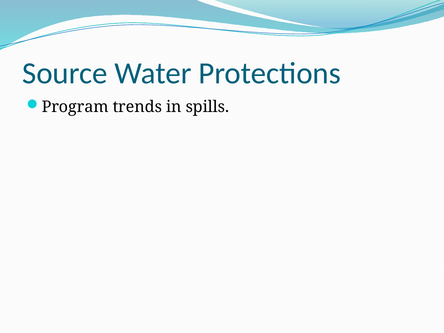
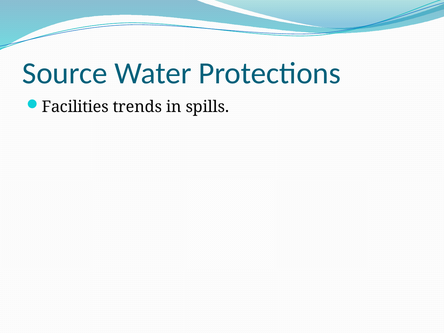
Program: Program -> Facilities (75, 107)
